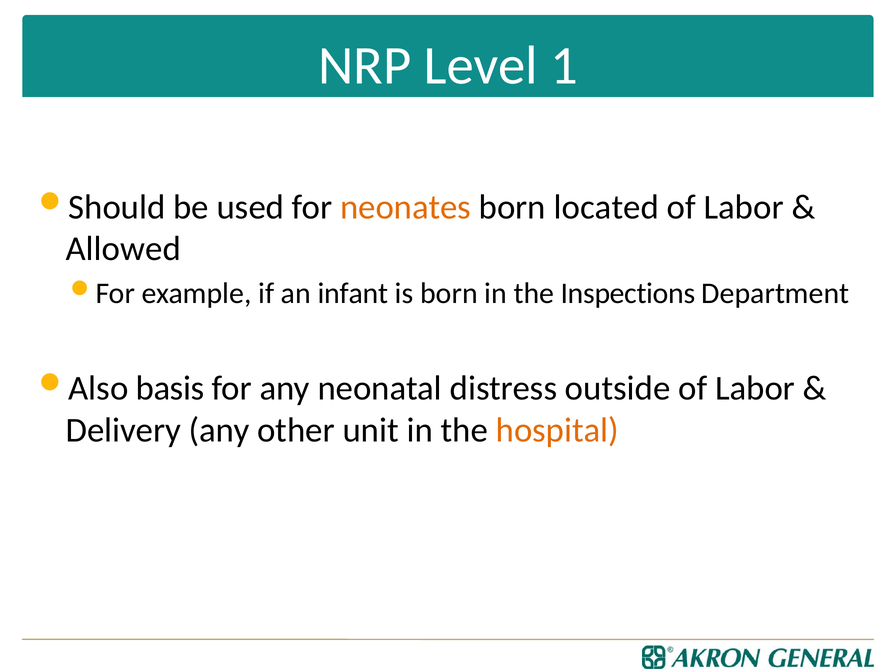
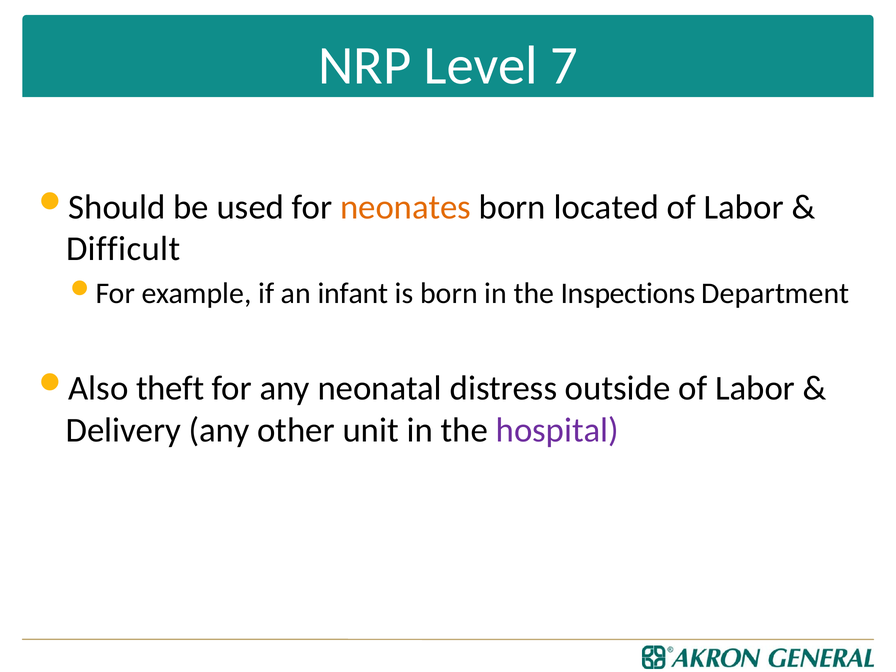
1: 1 -> 7 (564, 66)
Allowed: Allowed -> Difficult (123, 249)
basis: basis -> theft (170, 388)
hospital colour: orange -> purple (557, 430)
